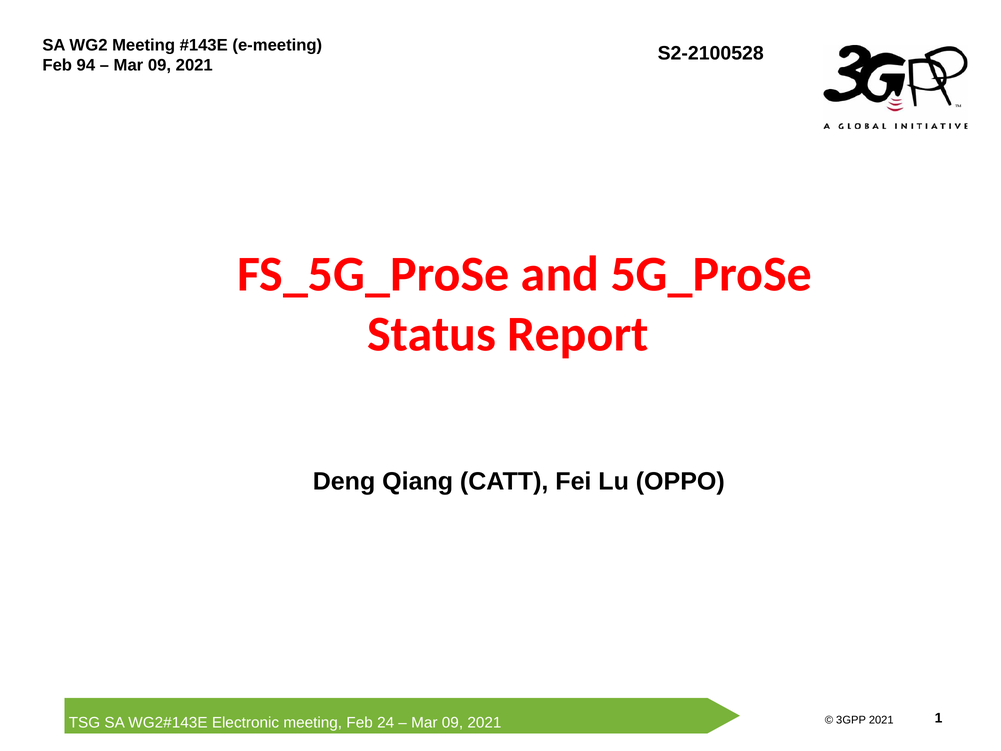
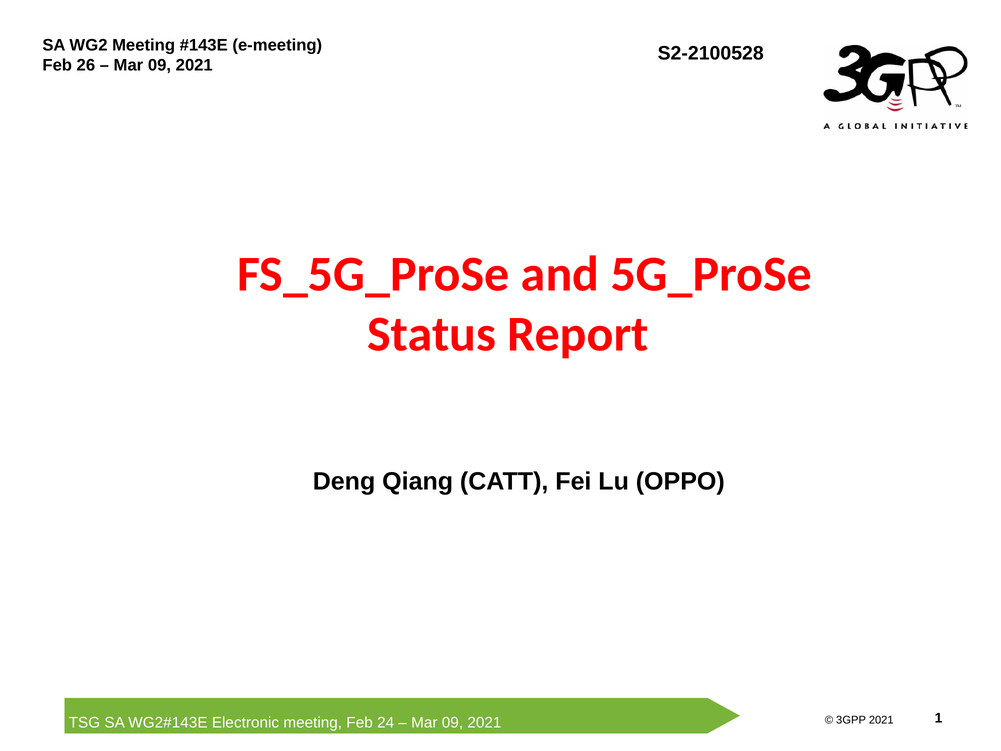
94: 94 -> 26 (86, 65)
